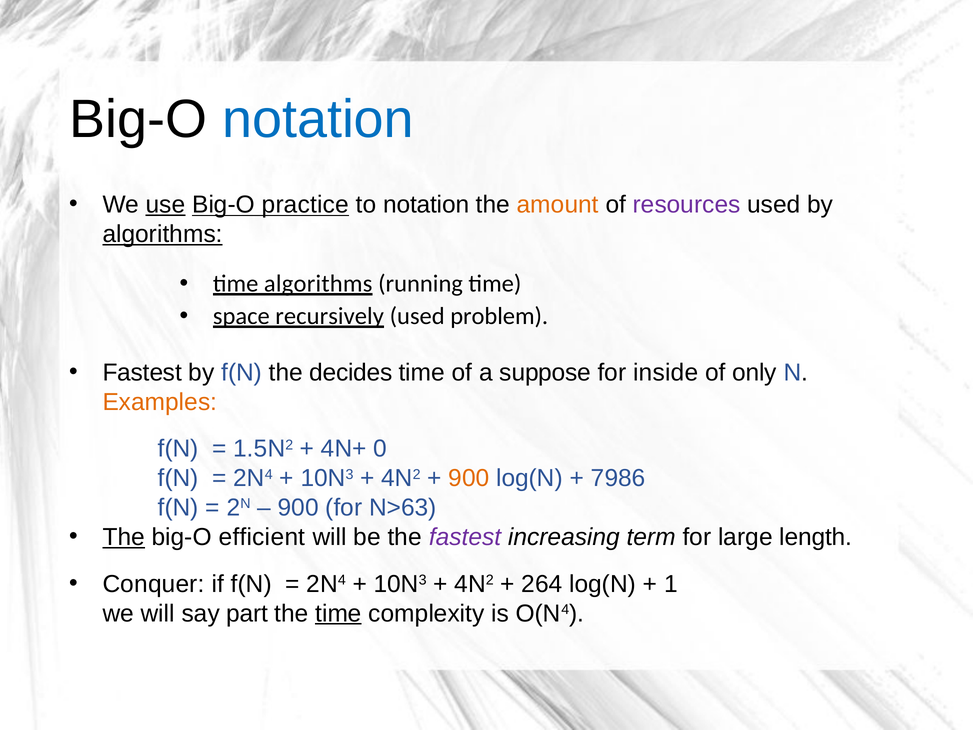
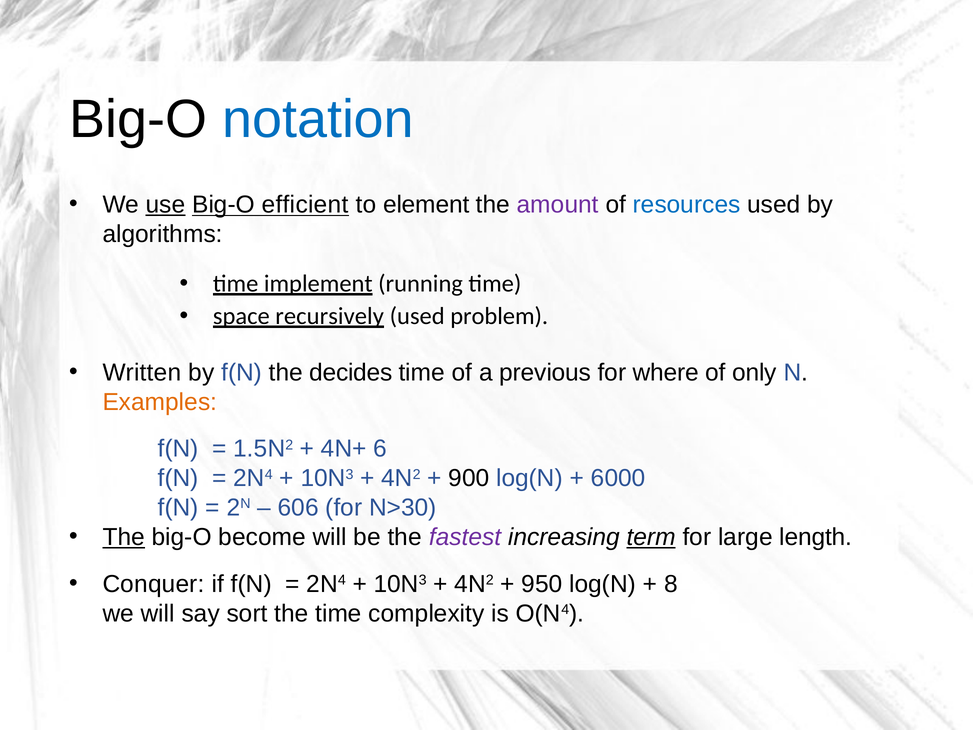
practice: practice -> efficient (305, 205)
to notation: notation -> element (426, 205)
amount colour: orange -> purple (558, 205)
resources colour: purple -> blue (687, 205)
algorithms underline: present -> none (163, 234)
time algorithms: algorithms -> implement (318, 284)
Fastest: Fastest -> Written (142, 372)
suppose: suppose -> previous (545, 372)
inside: inside -> where (666, 372)
0: 0 -> 6 (380, 449)
900 colour: orange -> black (469, 478)
7986: 7986 -> 6000 (618, 478)
900: 900 -> 606 (298, 507)
N>63: N>63 -> N>30 (403, 507)
efficient: efficient -> become (262, 537)
term underline: none -> present (651, 537)
264: 264 -> 950 (542, 584)
1: 1 -> 8 (671, 584)
part: part -> sort (247, 613)
time underline: present -> none (338, 613)
